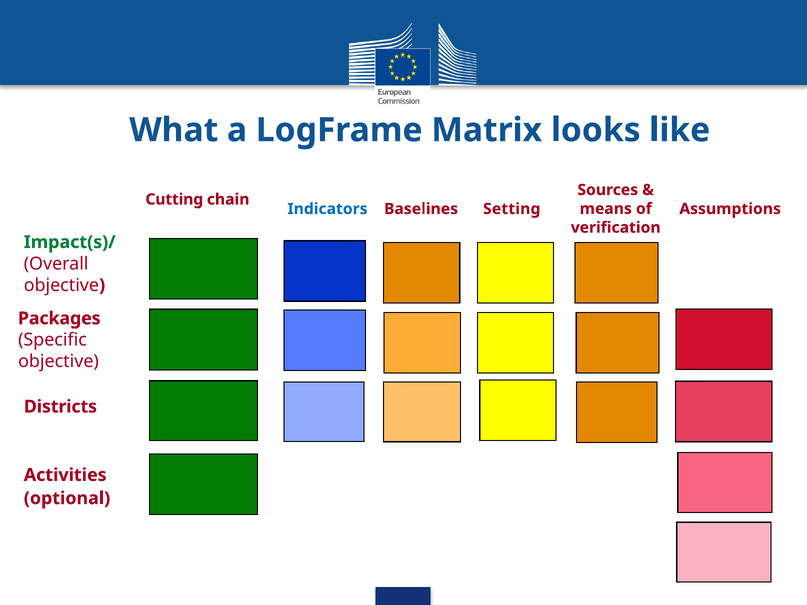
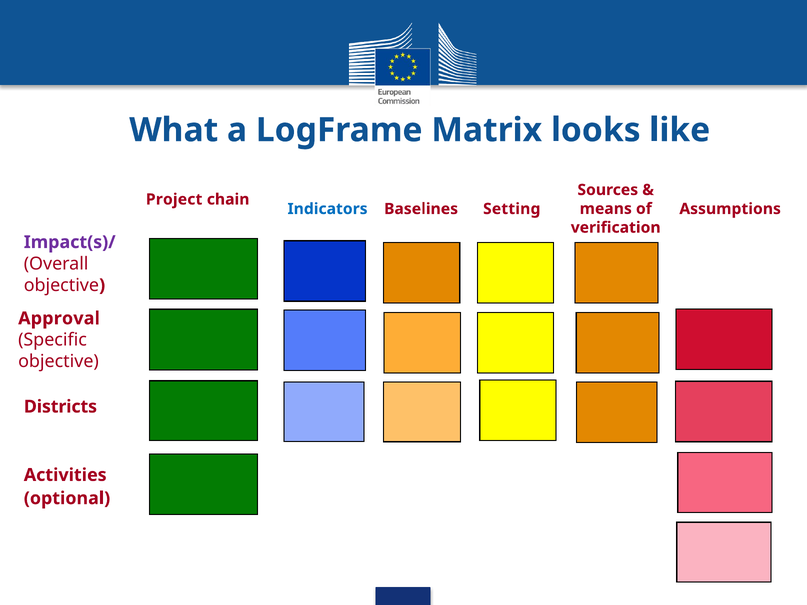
Cutting: Cutting -> Project (174, 199)
Impact(s)/ colour: green -> purple (70, 242)
Packages: Packages -> Approval (59, 319)
